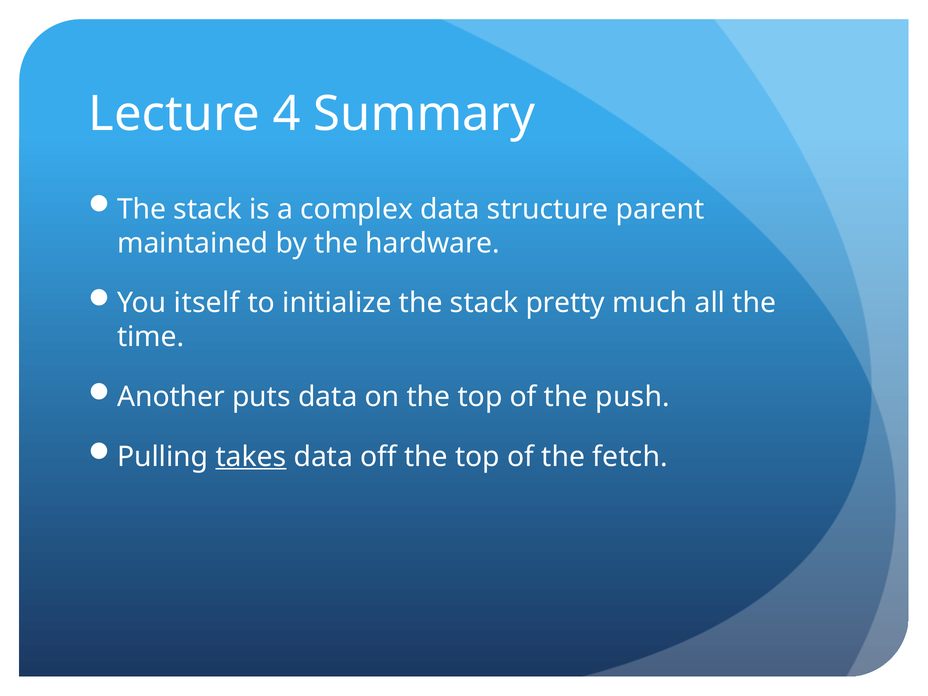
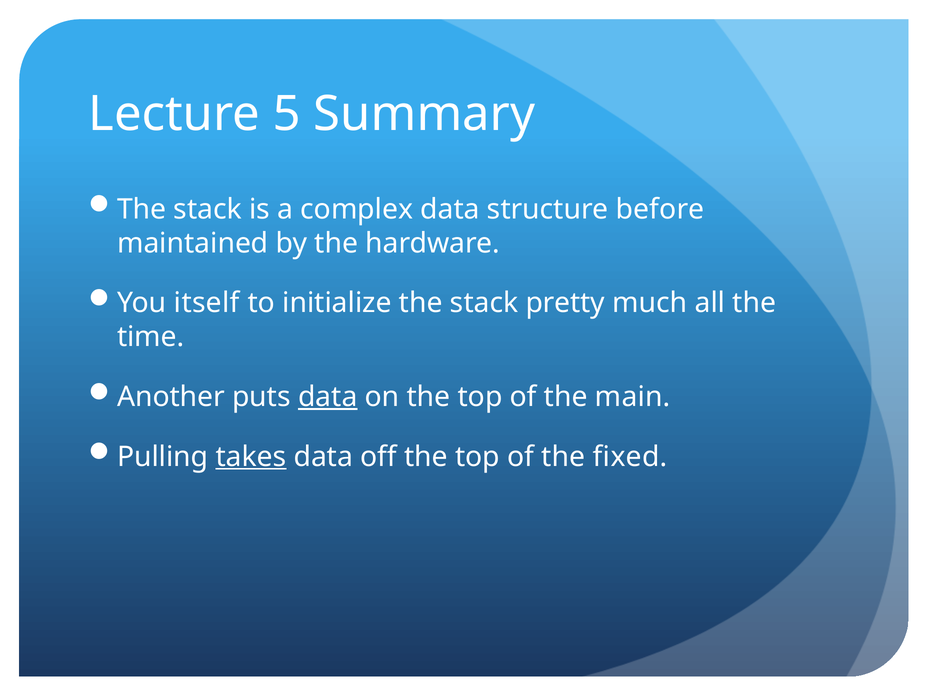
4: 4 -> 5 (287, 114)
parent: parent -> before (660, 209)
data underline: none -> present (328, 397)
push: push -> main (633, 397)
fetch: fetch -> fixed (630, 457)
